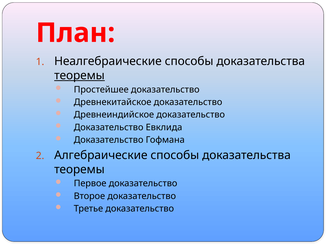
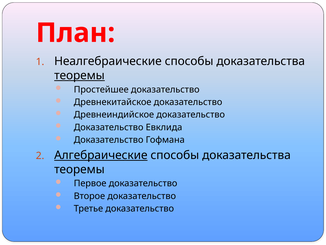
Алгебраические underline: none -> present (101, 155)
